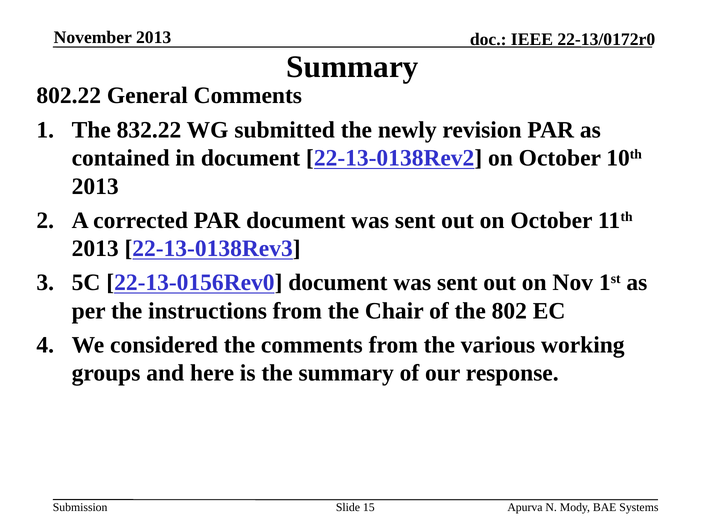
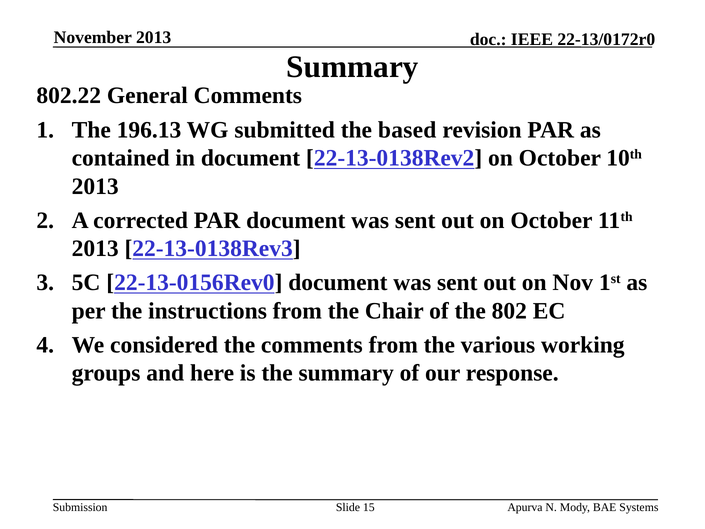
832.22: 832.22 -> 196.13 (149, 130)
newly: newly -> based (407, 130)
